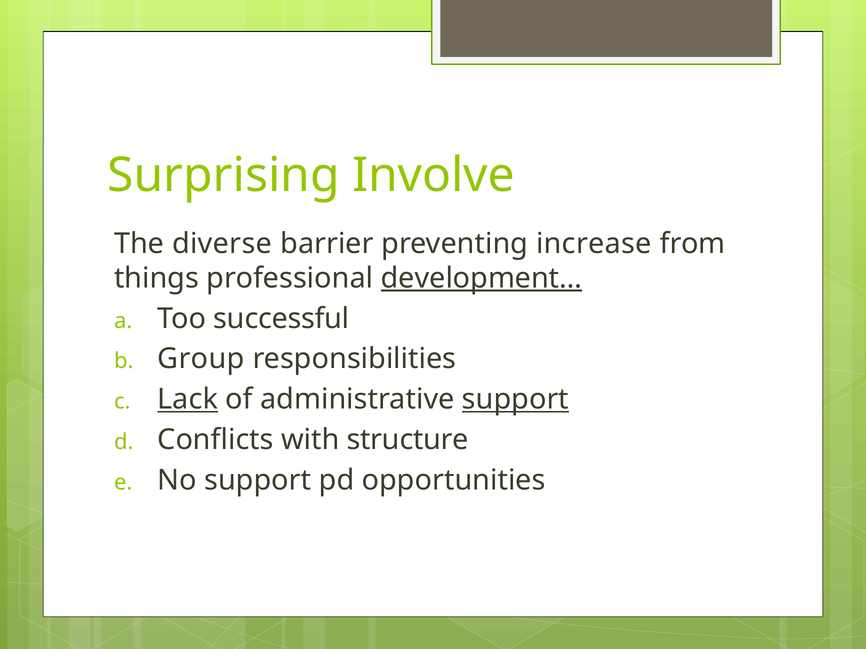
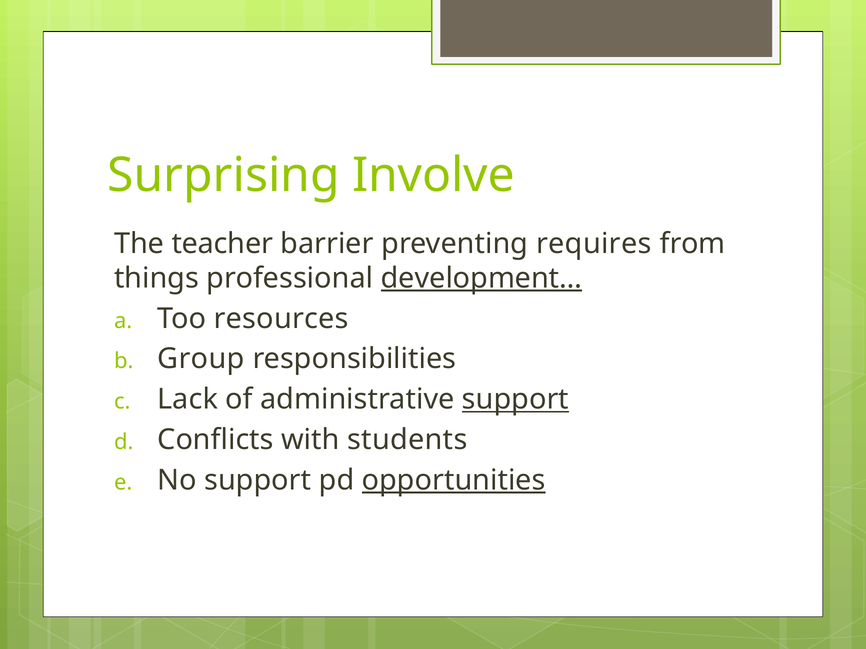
diverse: diverse -> teacher (222, 244)
increase: increase -> requires (594, 244)
successful: successful -> resources (281, 319)
Lack underline: present -> none (188, 400)
structure: structure -> students (407, 440)
opportunities underline: none -> present (454, 480)
